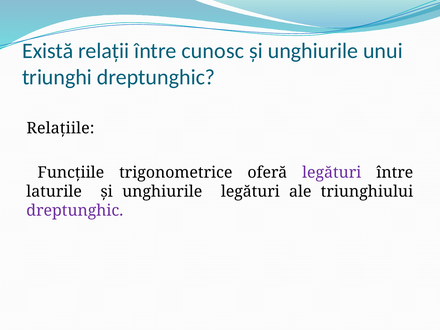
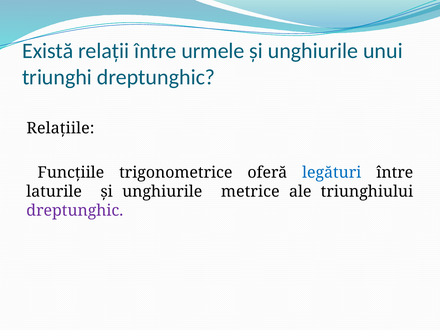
cunosc: cunosc -> urmele (213, 51)
legături colour: purple -> blue (332, 173)
unghiurile legături: legături -> metrice (250, 192)
